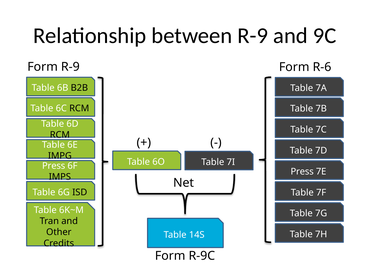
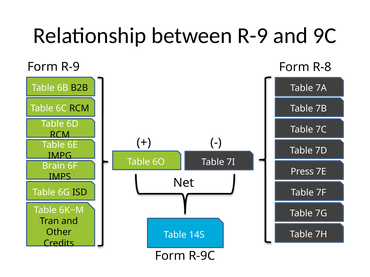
R-6: R-6 -> R-8 (322, 67)
Press: Press -> Brain (54, 166)
